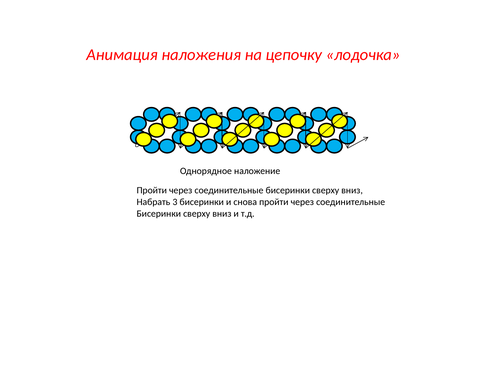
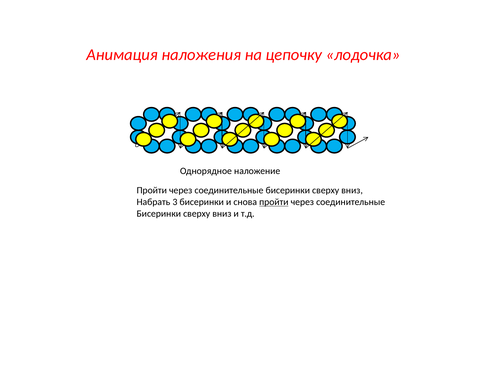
пройти underline: none -> present (274, 202)
